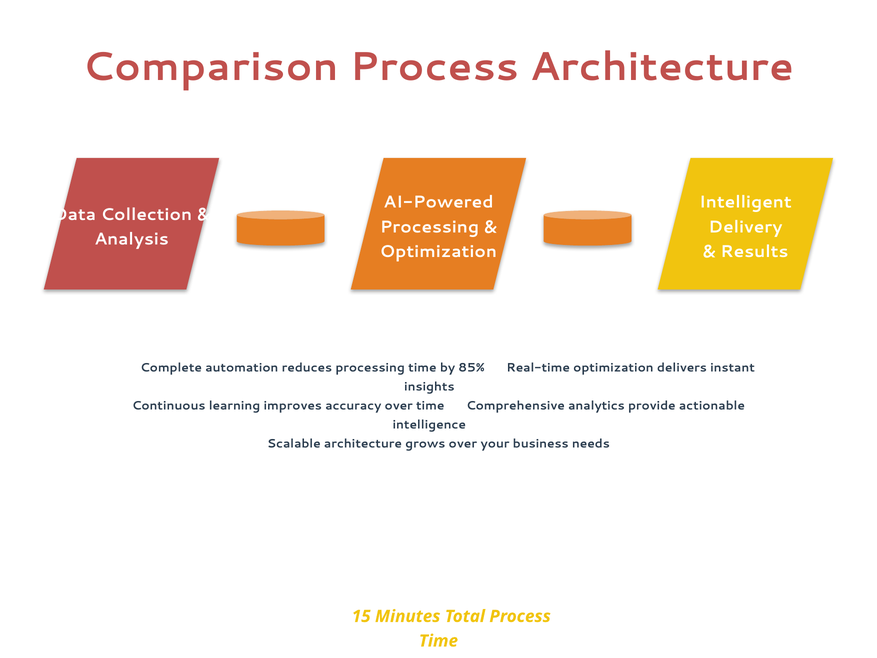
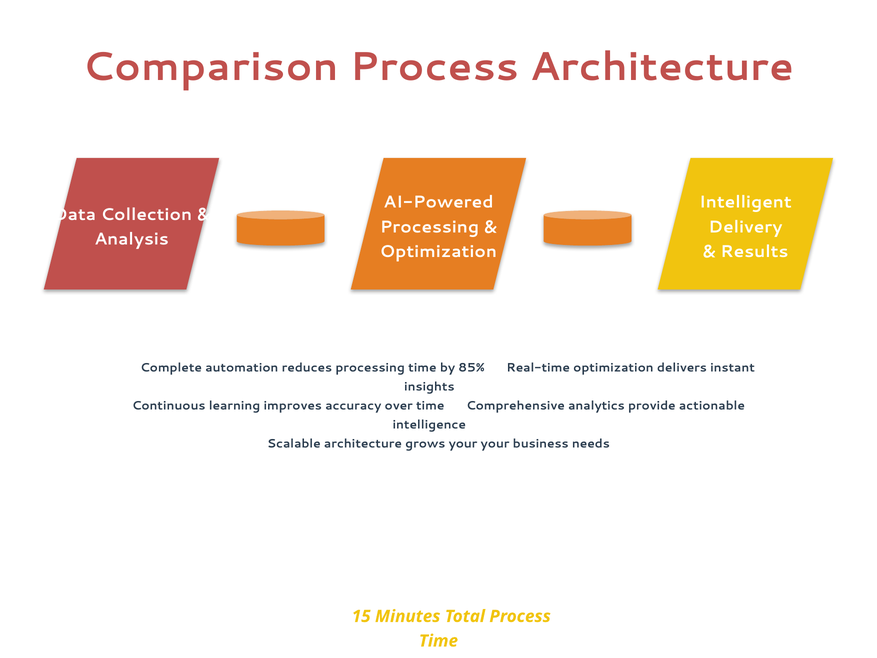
grows over: over -> your (463, 444)
